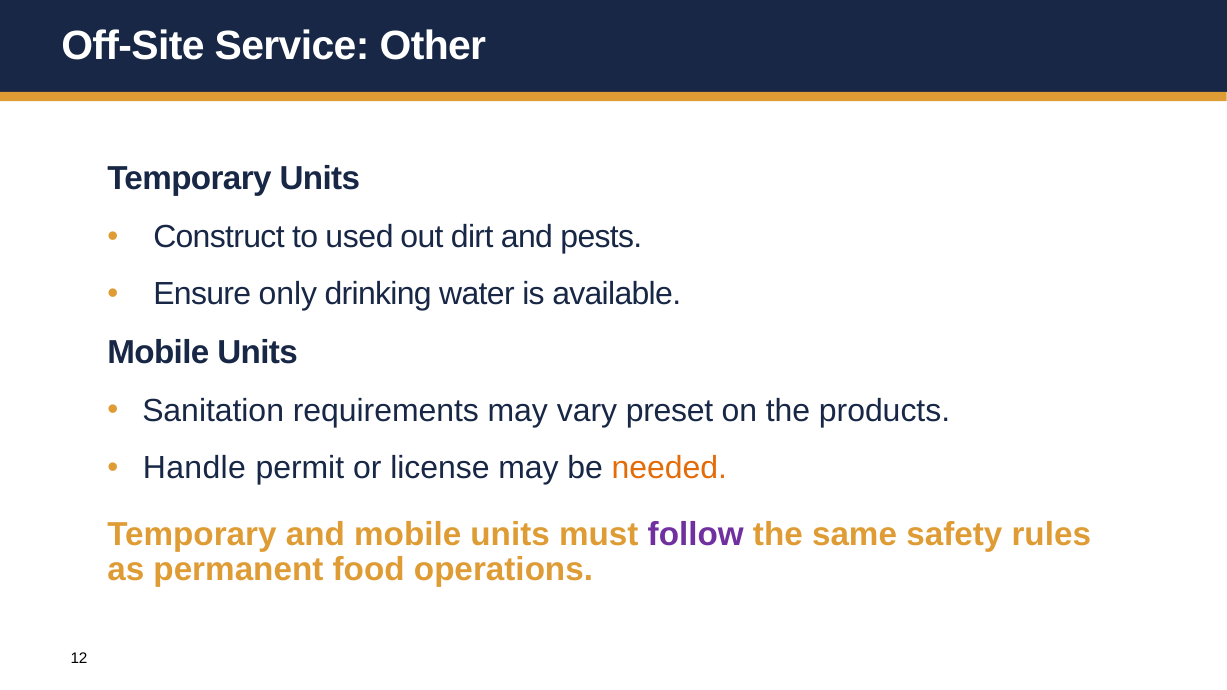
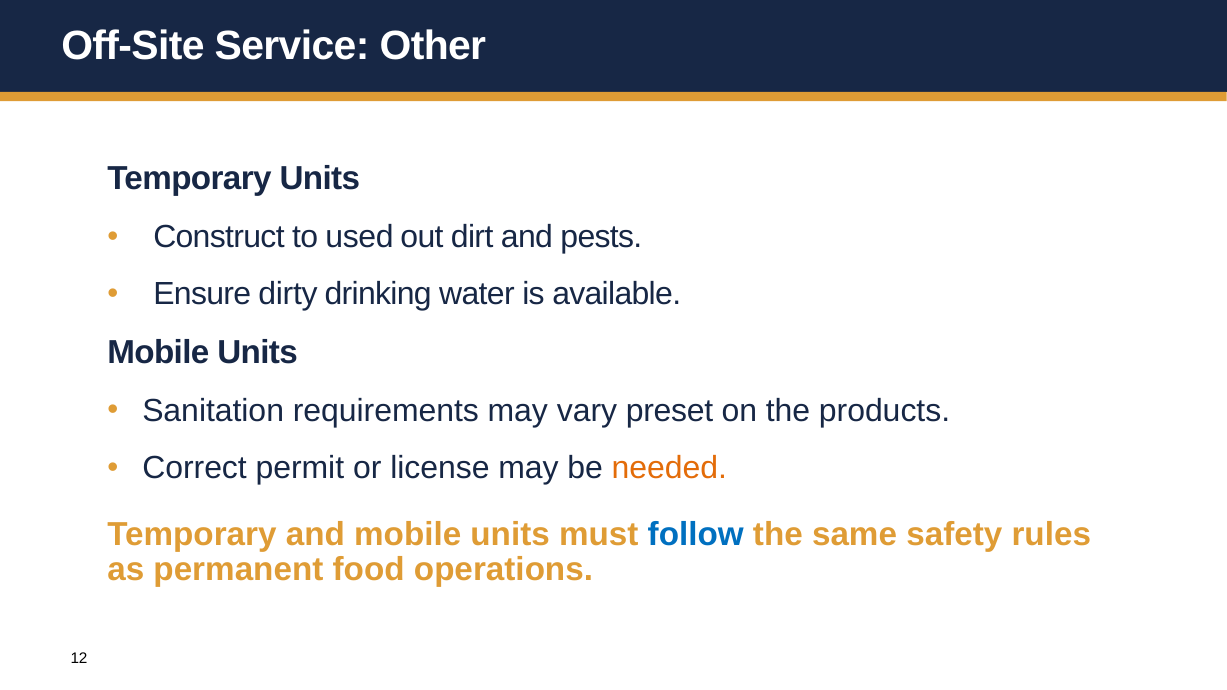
only: only -> dirty (288, 294)
Handle: Handle -> Correct (195, 468)
follow colour: purple -> blue (696, 534)
